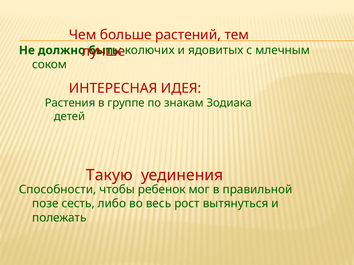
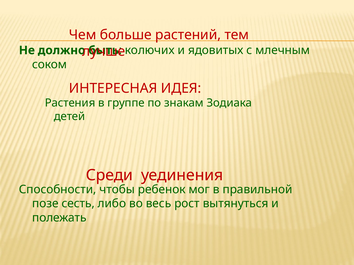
Такую: Такую -> Среди (109, 176)
